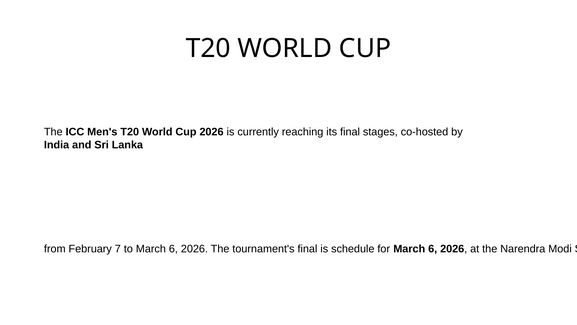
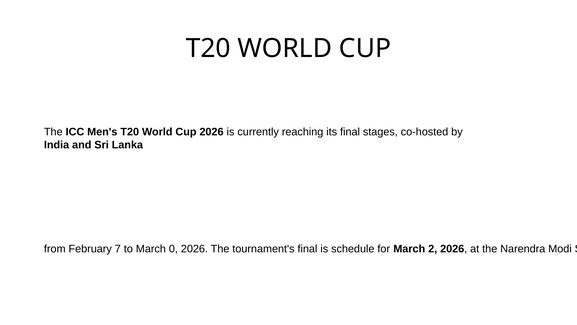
to March 6: 6 -> 0 (173, 249)
for March 6: 6 -> 2 (433, 249)
